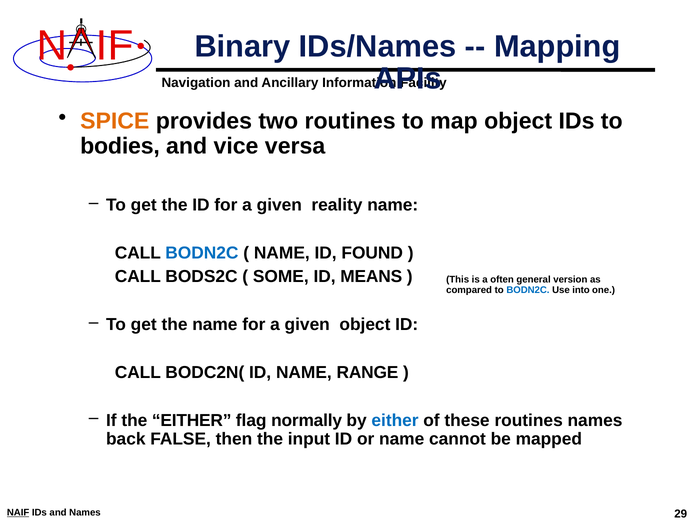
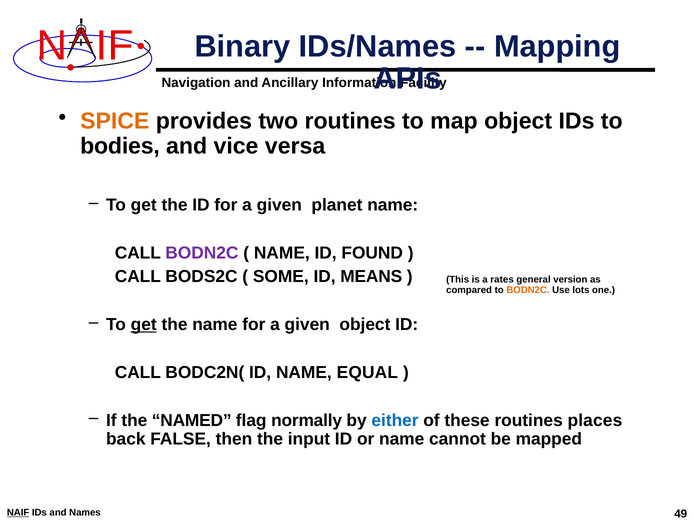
reality: reality -> planet (337, 205)
BODN2C colour: blue -> purple (202, 253)
often: often -> rates (502, 280)
BODN2C colour: blue -> orange (528, 290)
into: into -> lots (581, 290)
get underline: none -> present (144, 324)
RANGE: RANGE -> EQUAL (367, 372)
the EITHER: EITHER -> NAMED (192, 420)
routines names: names -> places (595, 420)
29: 29 -> 49 (681, 514)
